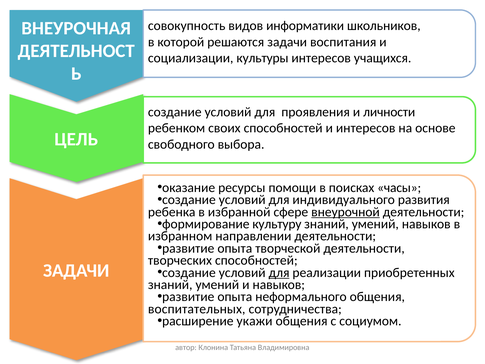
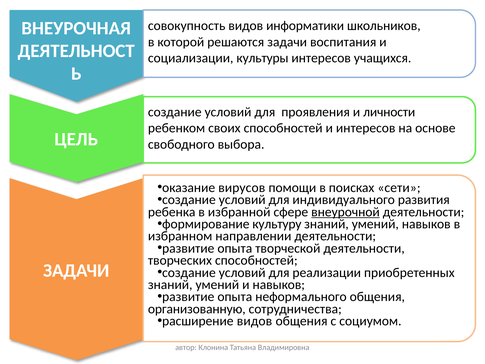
ресурсы: ресурсы -> вирусов (242, 188)
часы: часы -> сети (399, 188)
для underline: present -> none (279, 272)
воспитательных: воспитательных -> организованную (197, 309)
расширение укажи: укажи -> видов (255, 321)
